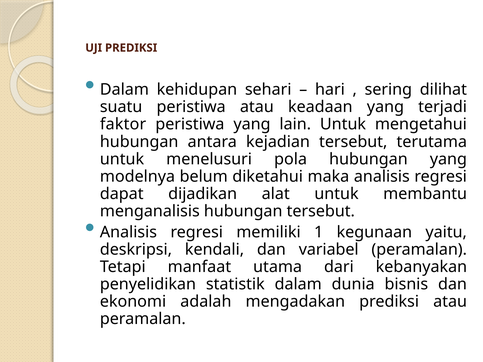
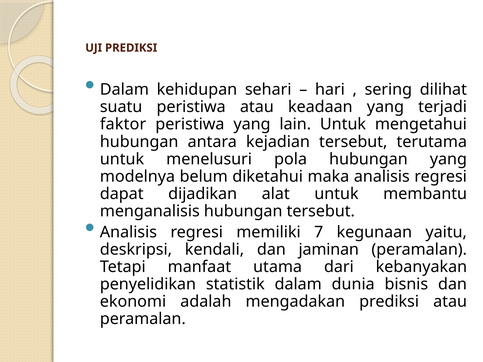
1: 1 -> 7 (319, 232)
variabel: variabel -> jaminan (329, 250)
